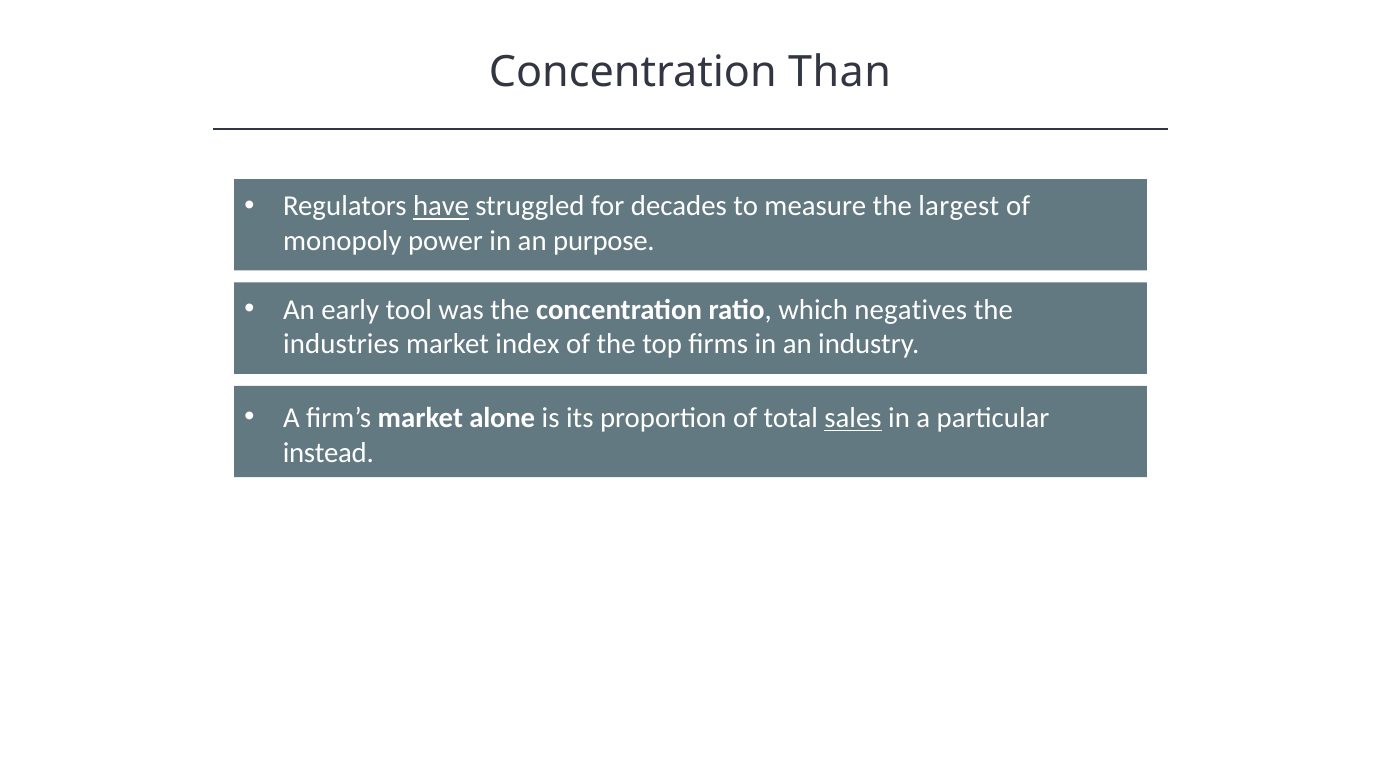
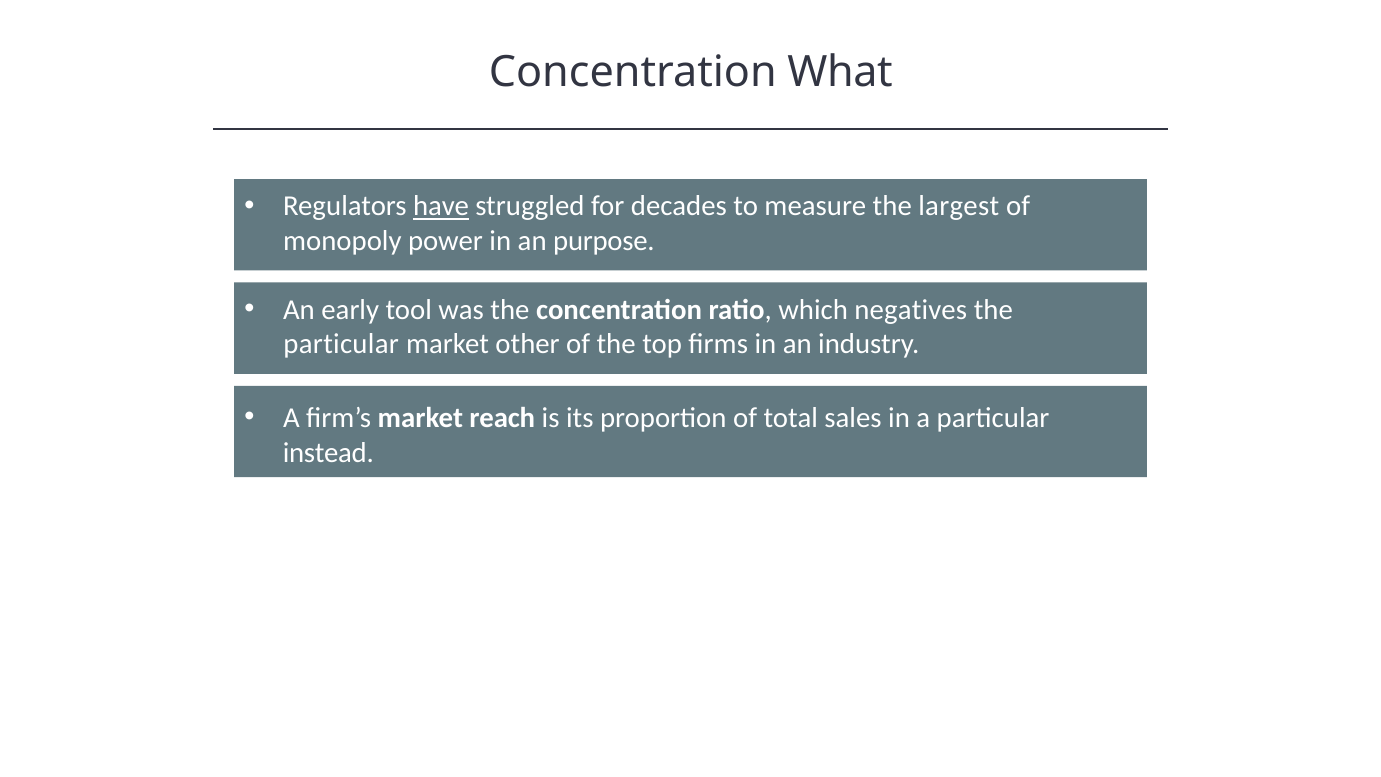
Than: Than -> What (840, 72)
industries: industries -> particular (341, 344)
index: index -> other (528, 344)
alone: alone -> reach (502, 418)
sales underline: present -> none (853, 418)
